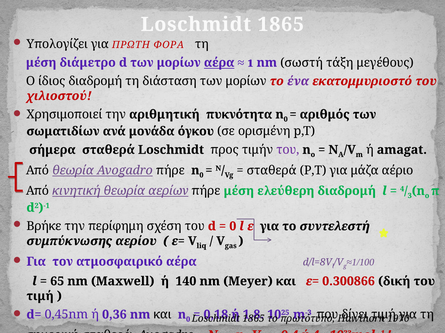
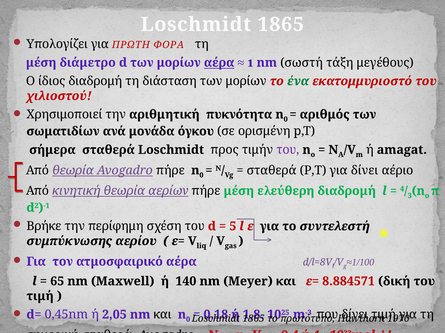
ένα colour: purple -> green (298, 81)
για μάζα: μάζα -> δίνει (364, 171)
0: 0 -> 5 (233, 227)
0.300866: 0.300866 -> 8.884571 (349, 282)
0,36: 0,36 -> 2,05 (114, 315)
